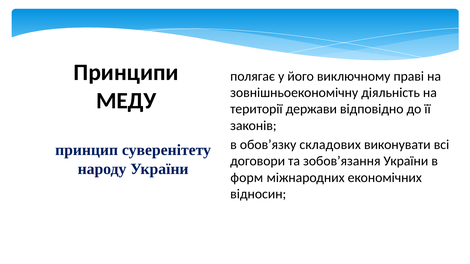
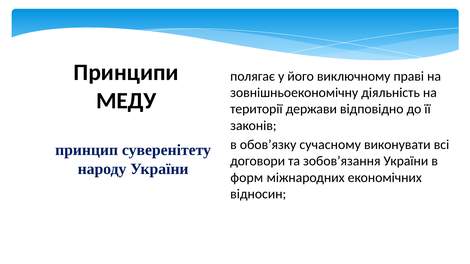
складових: складових -> сучасному (330, 145)
